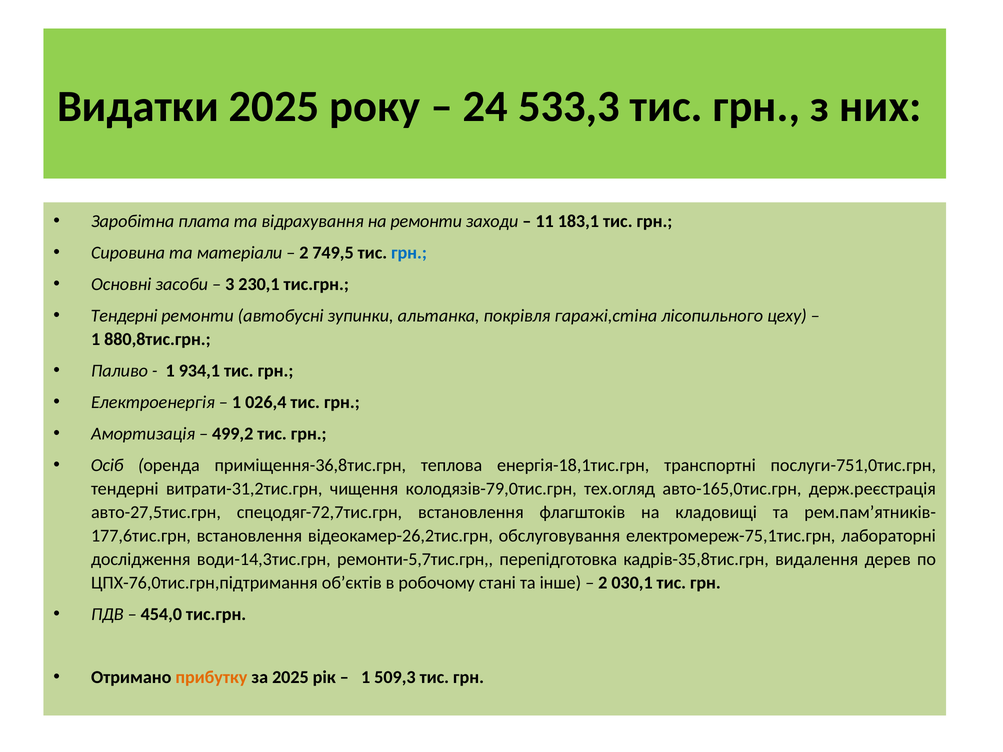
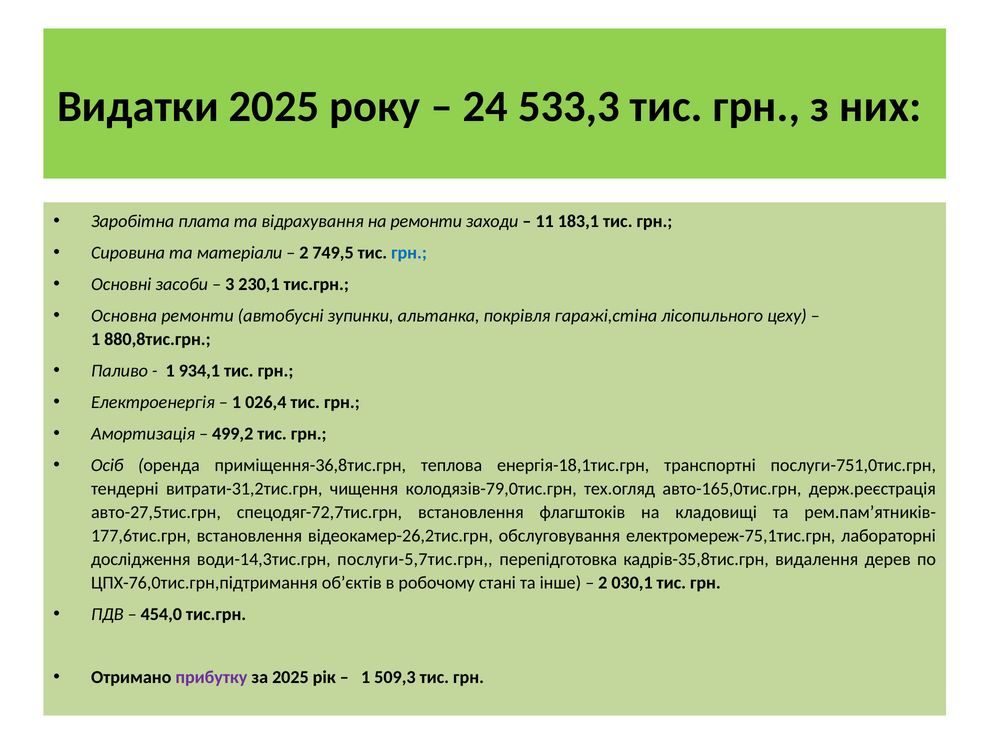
Тендерні: Тендерні -> Основна (124, 316)
ремонти-5,7тис.грн: ремонти-5,7тис.грн -> послуги-5,7тис.грн (415, 559)
прибутку colour: orange -> purple (211, 677)
